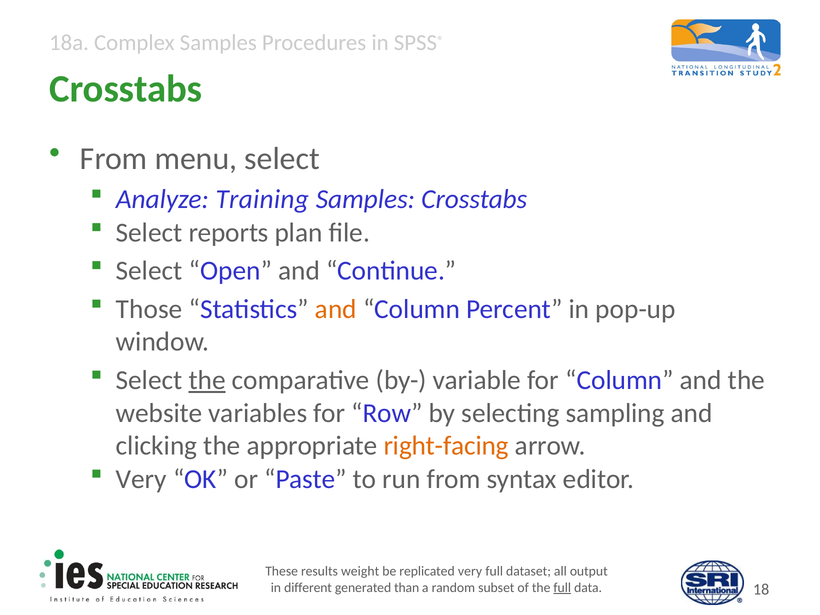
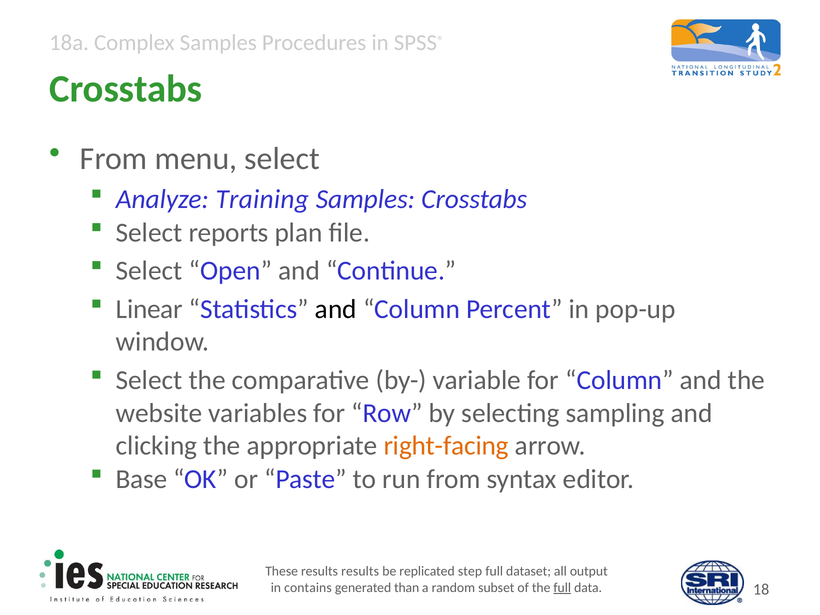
Those: Those -> Linear (149, 309)
and colour: orange -> black (336, 309)
the underline: present -> none (207, 380)
Very: Very -> Base (141, 479)
results weight: weight -> results (360, 571)
replicated very: very -> step (470, 571)
different: different -> contains (308, 588)
